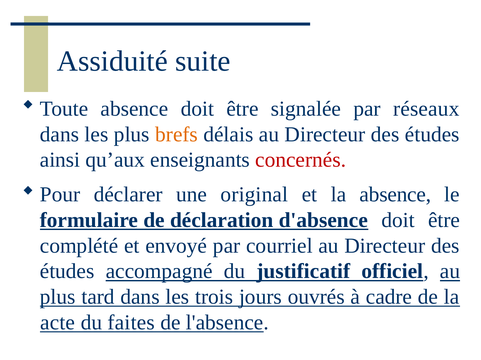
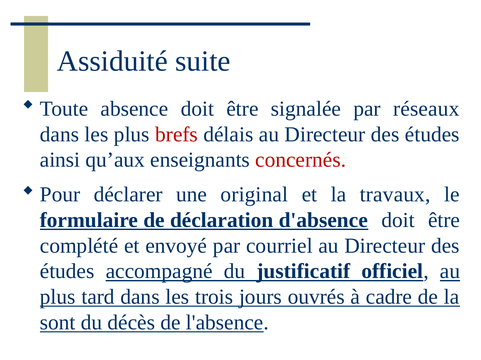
brefs colour: orange -> red (177, 135)
la absence: absence -> travaux (395, 195)
acte: acte -> sont (58, 323)
faites: faites -> décès (131, 323)
